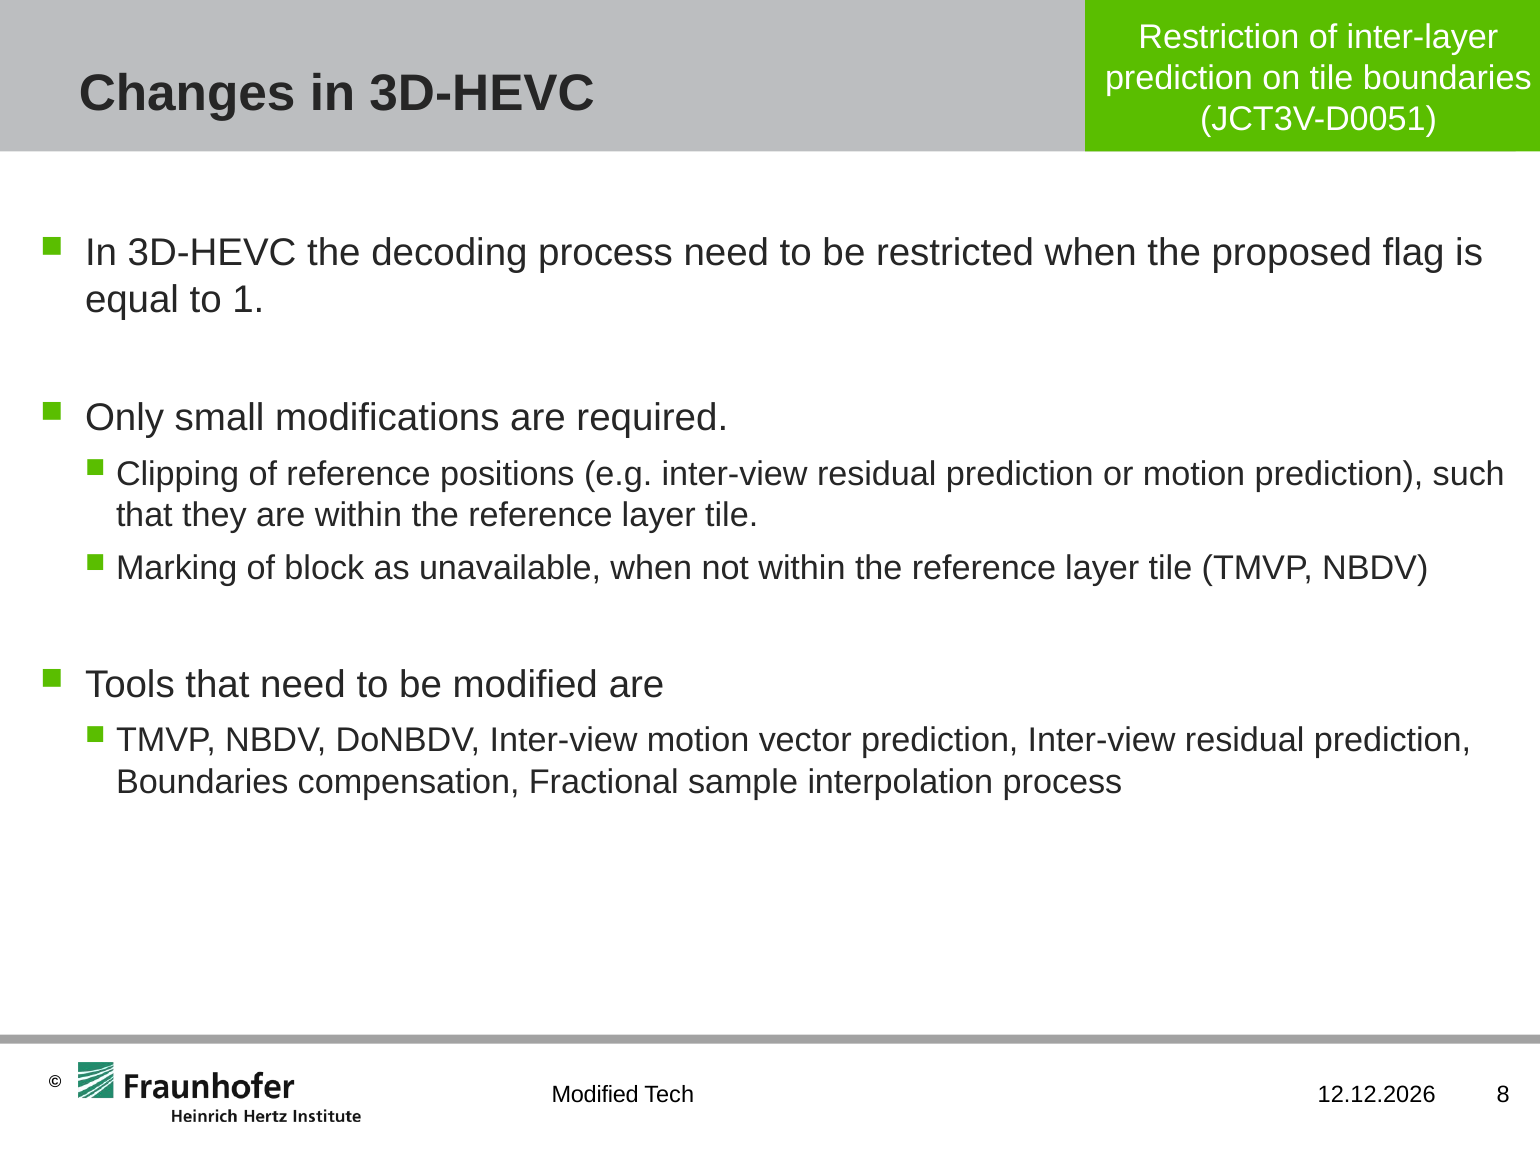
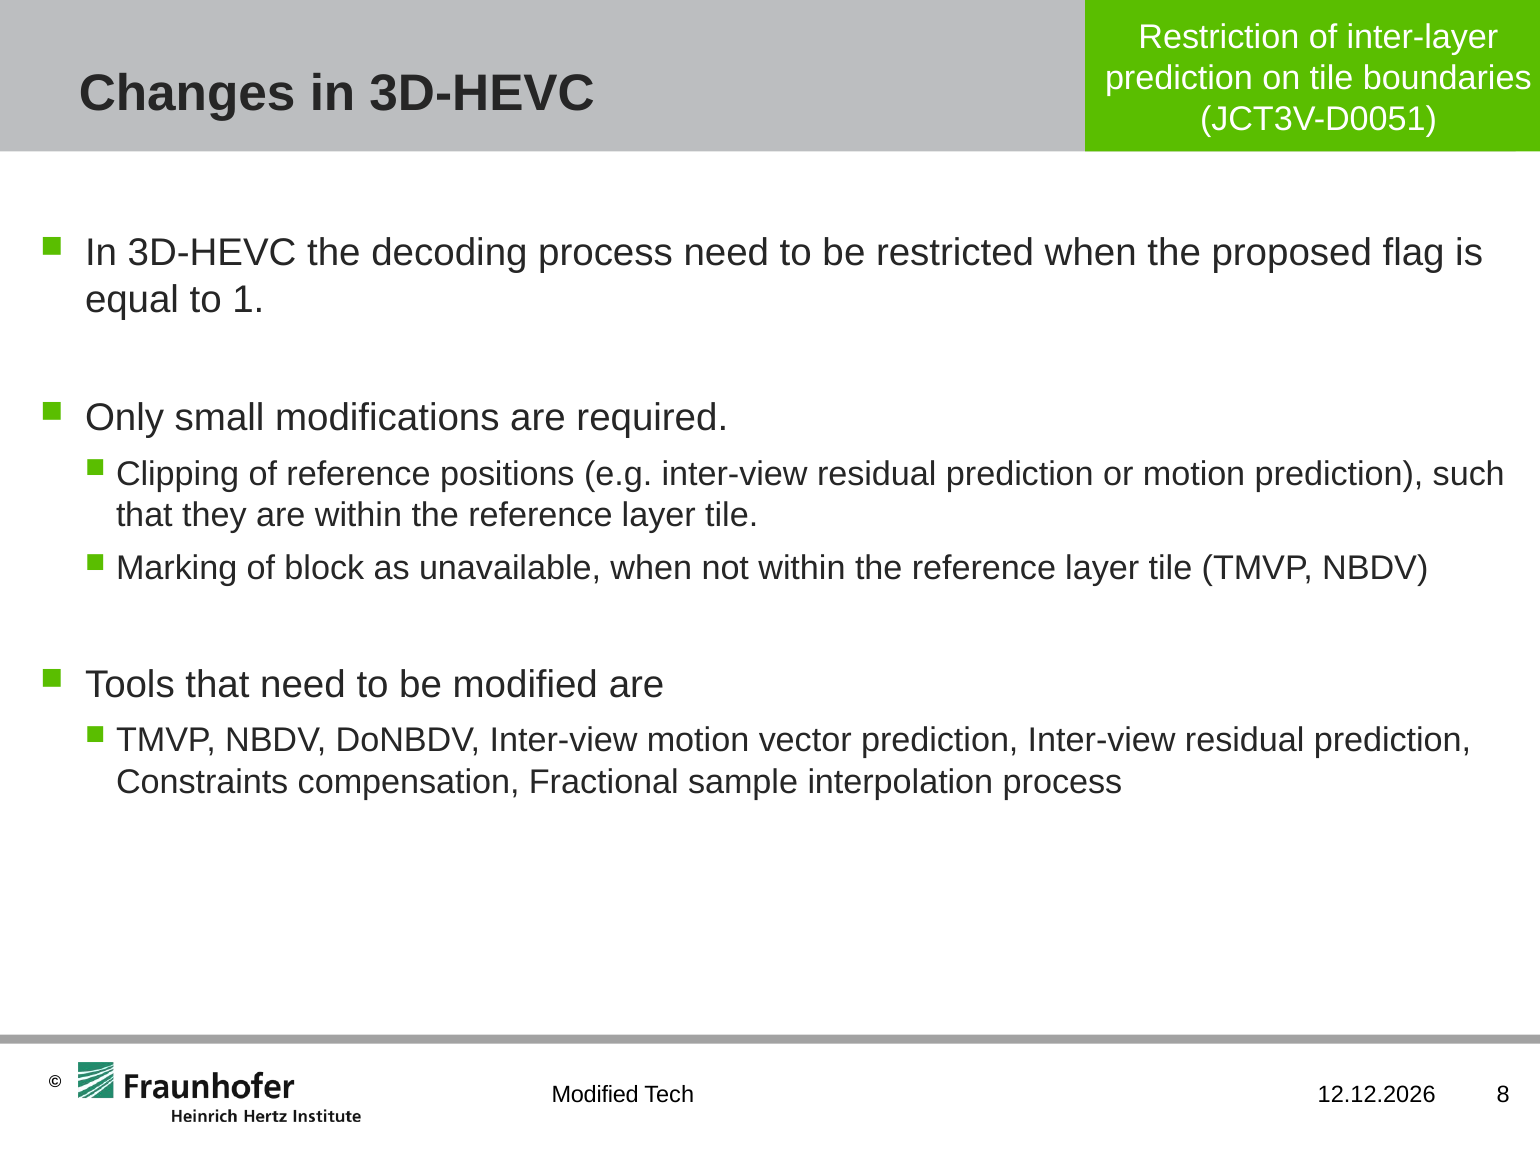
Boundaries: Boundaries -> Constraints (202, 782)
